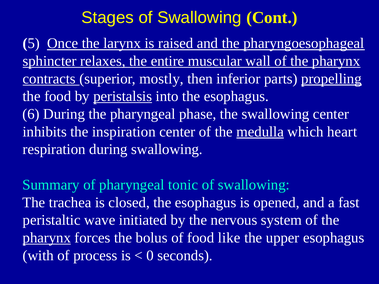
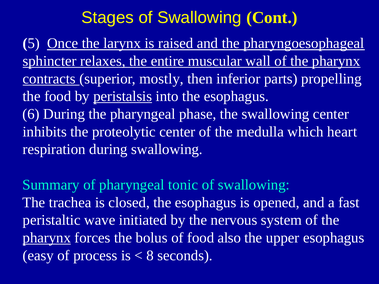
propelling underline: present -> none (331, 79)
inspiration: inspiration -> proteolytic (124, 132)
medulla underline: present -> none (260, 132)
like: like -> also (229, 238)
with: with -> easy (38, 256)
0: 0 -> 8 (150, 256)
